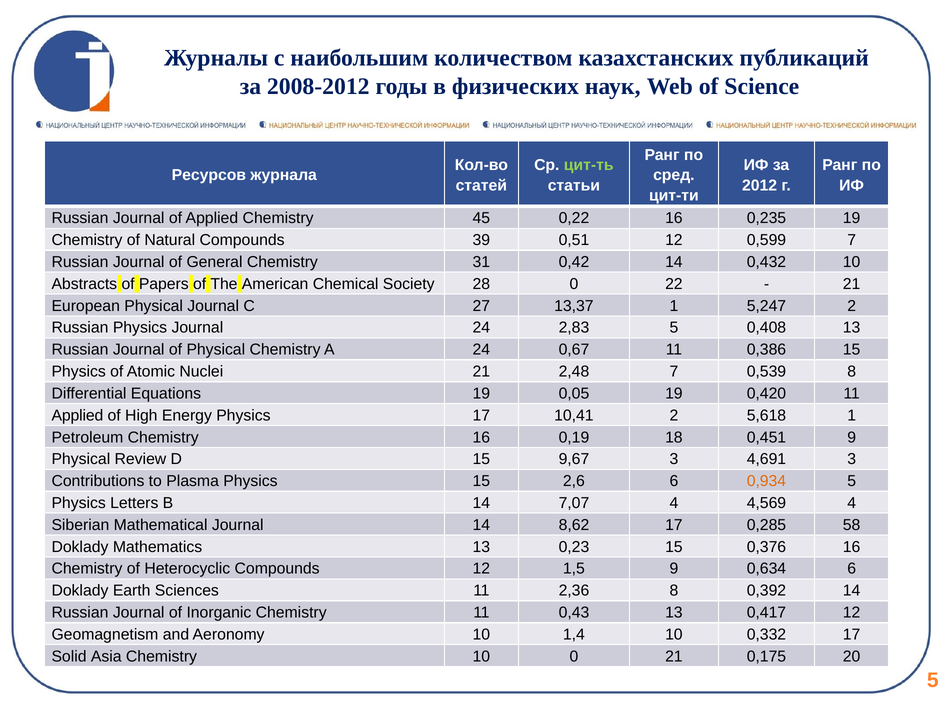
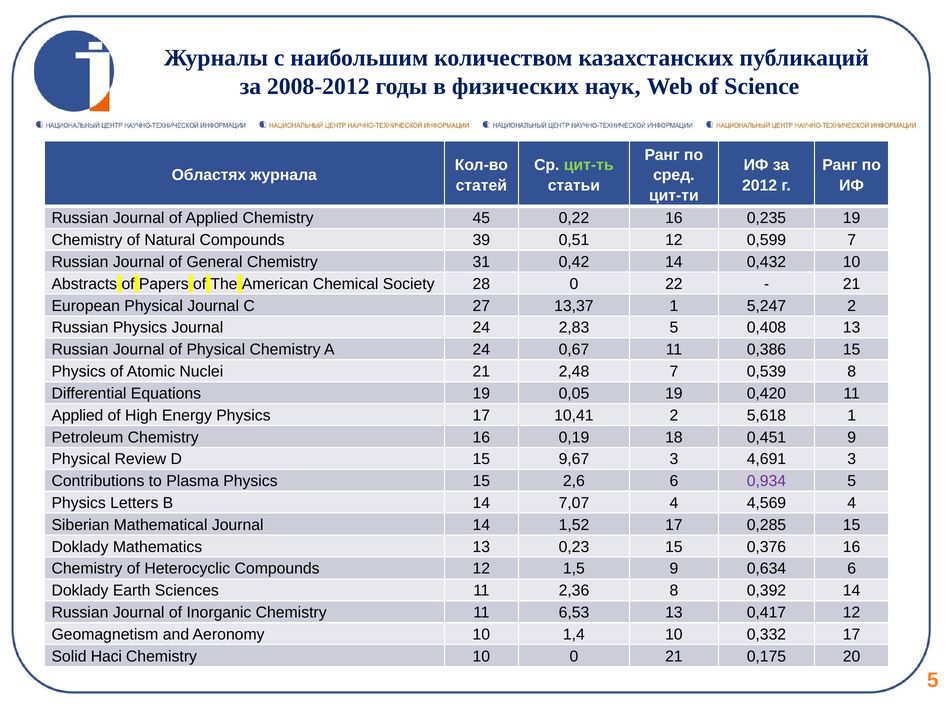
Ресурсов: Ресурсов -> Областях (209, 175)
0,934 colour: orange -> purple (766, 481)
8,62: 8,62 -> 1,52 (574, 525)
0,285 58: 58 -> 15 (852, 525)
0,43: 0,43 -> 6,53 (574, 613)
Asia: Asia -> Haci (106, 656)
